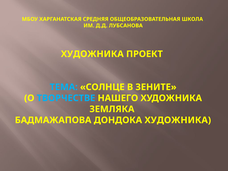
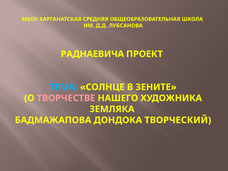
ХУДОЖНИКА: ХУДОЖНИКА -> РАДНАЕВИЧА (92, 54)
ТВОРЧЕСТВЕ colour: light blue -> pink (66, 98)
ДОНДОКА ХУДОЖНИКА: ХУДОЖНИКА -> ТВОРЧЕСКИЙ (178, 120)
